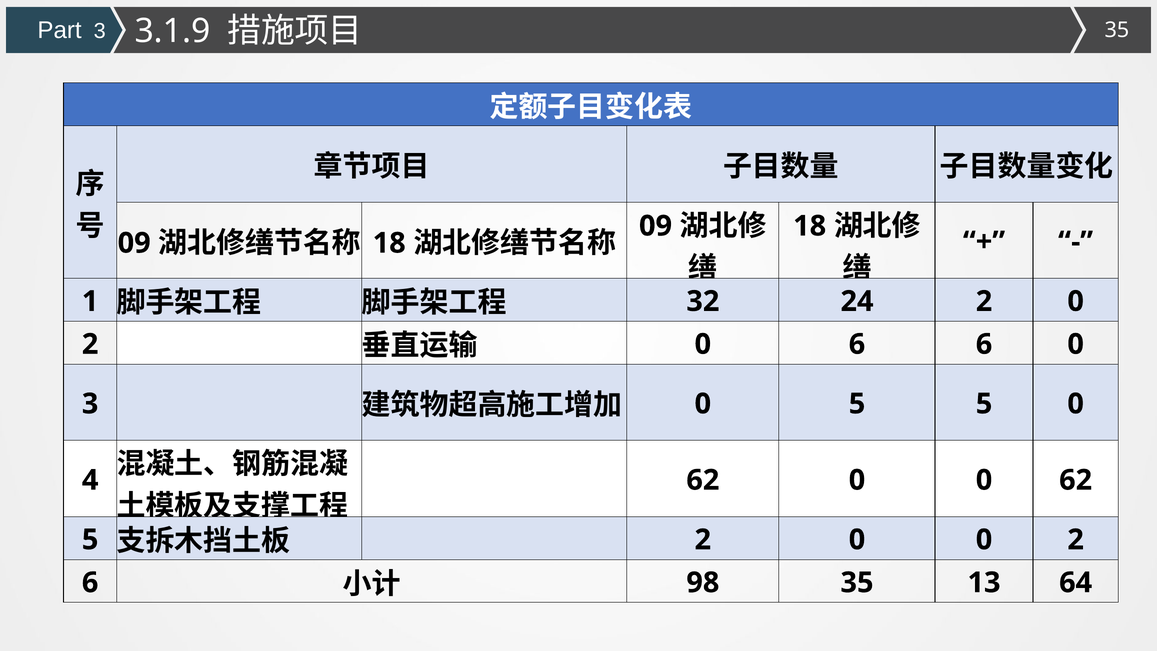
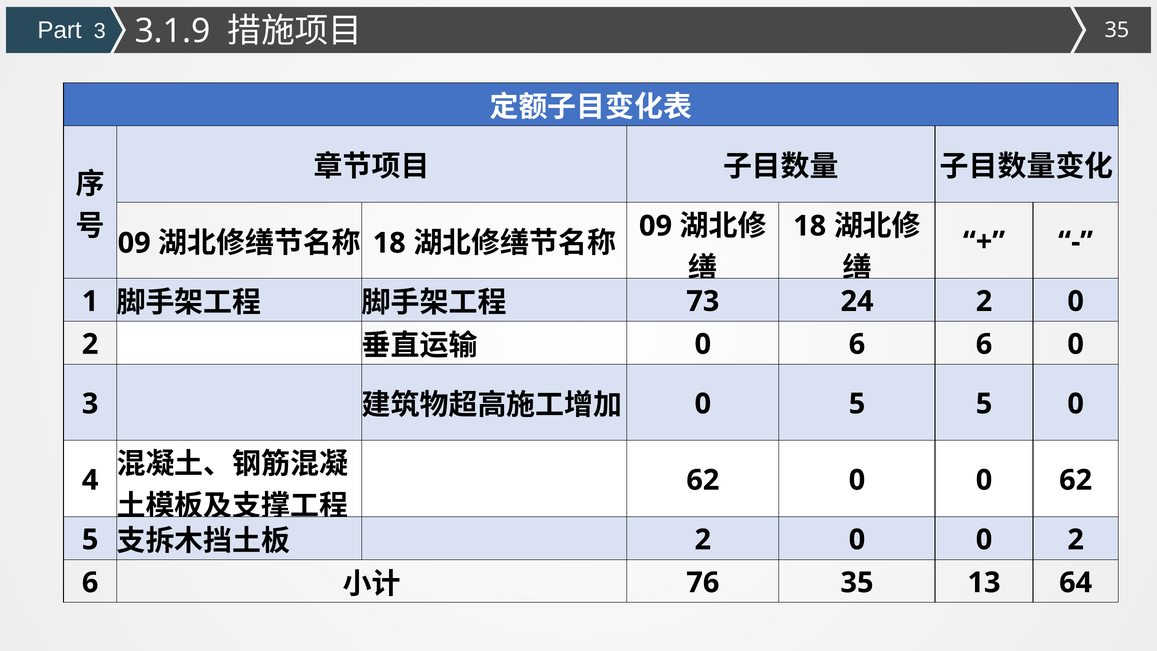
32: 32 -> 73 (703, 301)
98: 98 -> 76 (703, 582)
